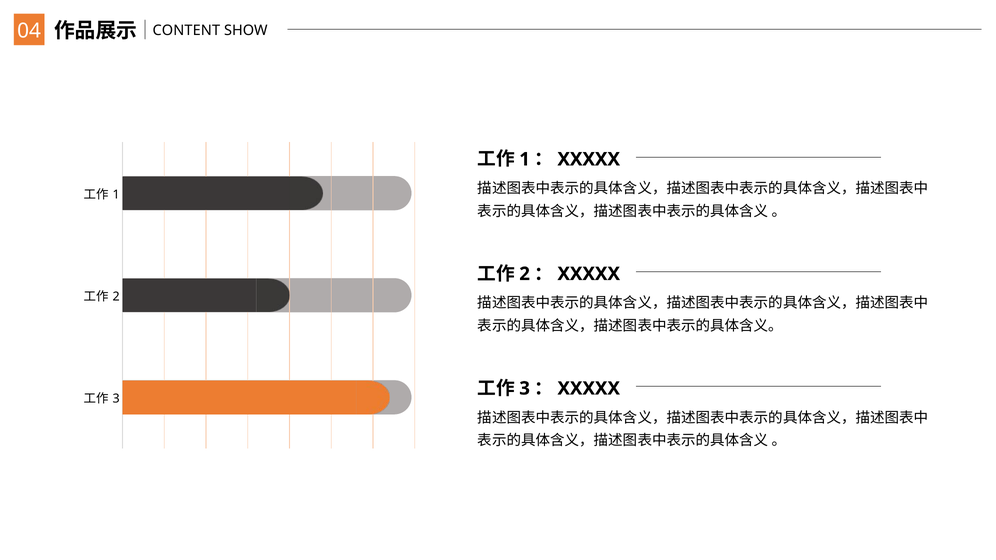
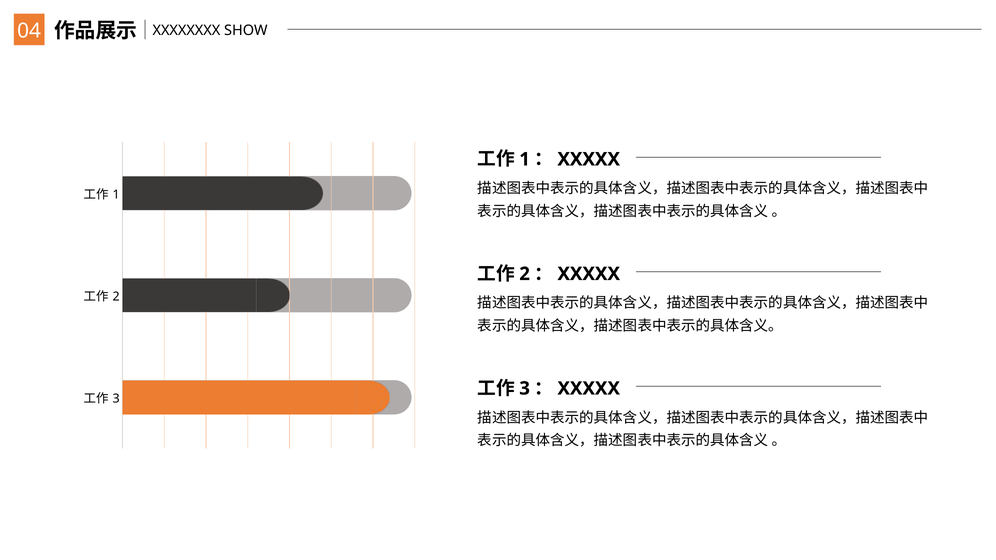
CONTENT: CONTENT -> XXXXXXXX (186, 30)
